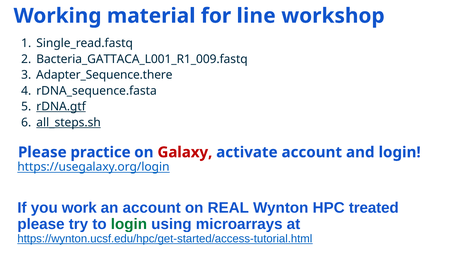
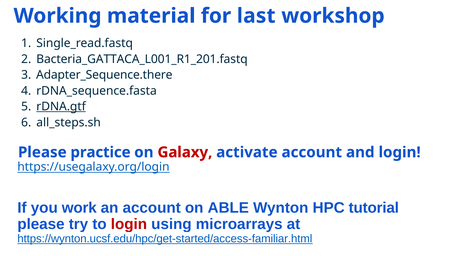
line: line -> last (256, 16)
Bacteria_GATTACA_L001_R1_009.fastq: Bacteria_GATTACA_L001_R1_009.fastq -> Bacteria_GATTACA_L001_R1_201.fastq (142, 59)
all_steps.sh underline: present -> none (69, 122)
REAL: REAL -> ABLE (228, 208)
treated: treated -> tutorial (374, 208)
login colour: green -> red (129, 224)
https://wynton.ucsf.edu/hpc/get-started/access-tutorial.html: https://wynton.ucsf.edu/hpc/get-started/access-tutorial.html -> https://wynton.ucsf.edu/hpc/get-started/access-familiar.html (165, 239)
